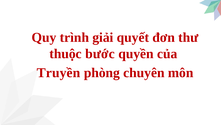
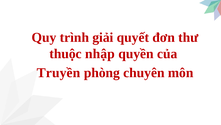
bước: bước -> nhập (100, 53)
